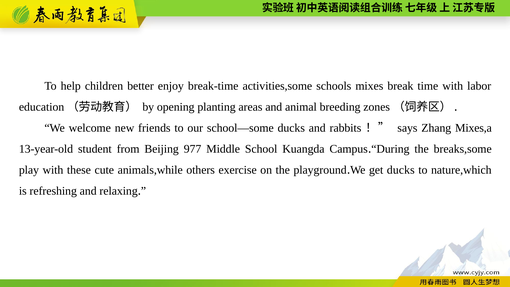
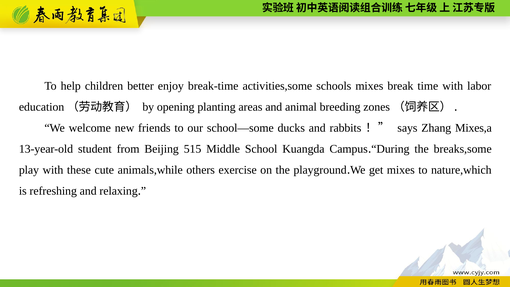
977: 977 -> 515 (193, 149)
get ducks: ducks -> mixes (401, 170)
